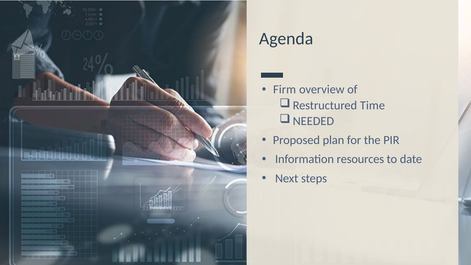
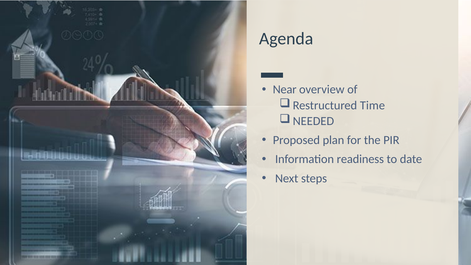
Firm: Firm -> Near (285, 90)
resources: resources -> readiness (360, 159)
